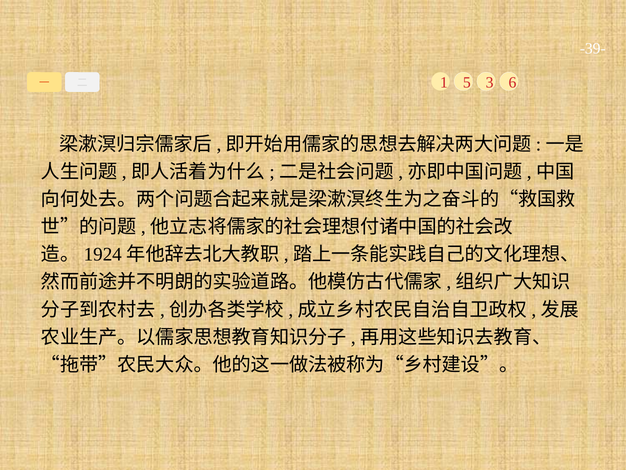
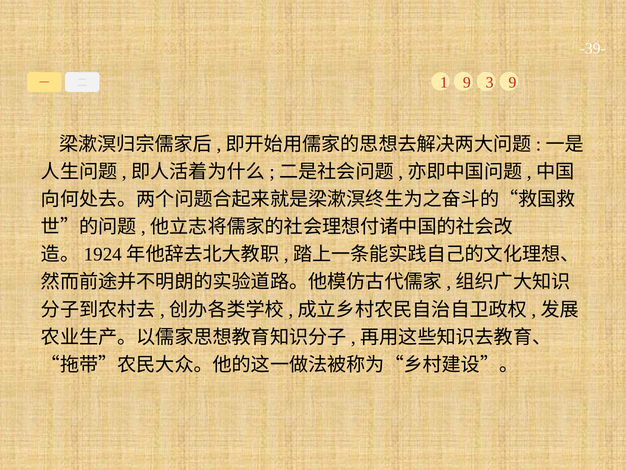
1 5: 5 -> 9 (467, 82)
3 6: 6 -> 9 (512, 82)
